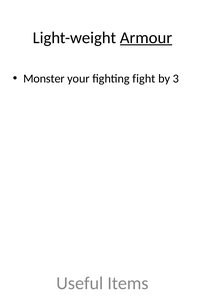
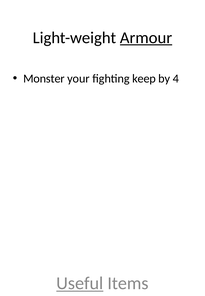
fight: fight -> keep (144, 79)
3: 3 -> 4 (176, 79)
Useful underline: none -> present (80, 283)
